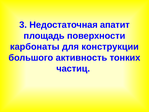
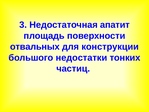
карбонаты: карбонаты -> отвальных (35, 47)
активность: активность -> недостатки (81, 58)
